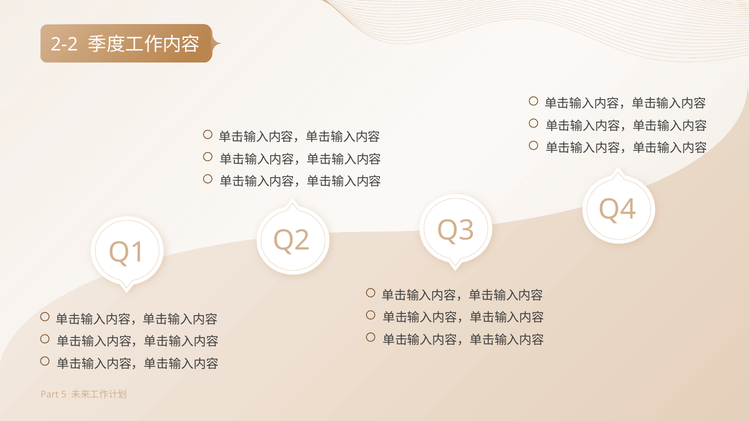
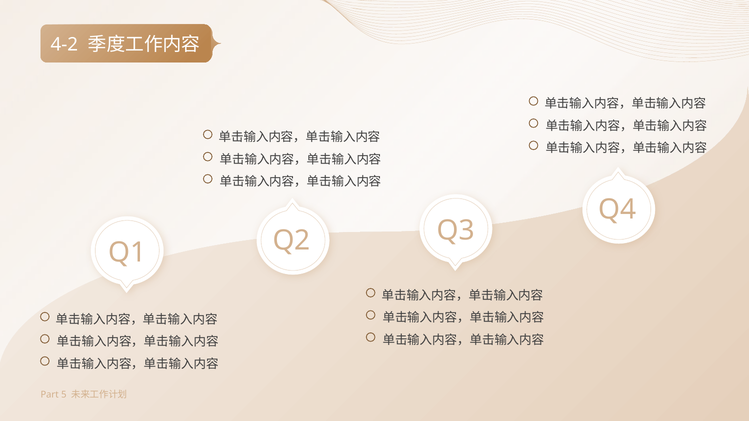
2-2: 2-2 -> 4-2 (64, 45)
